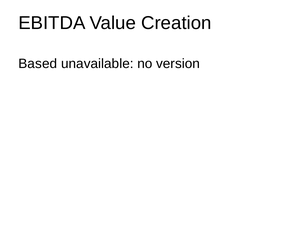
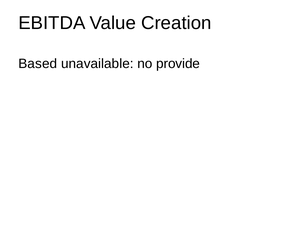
version: version -> provide (178, 64)
